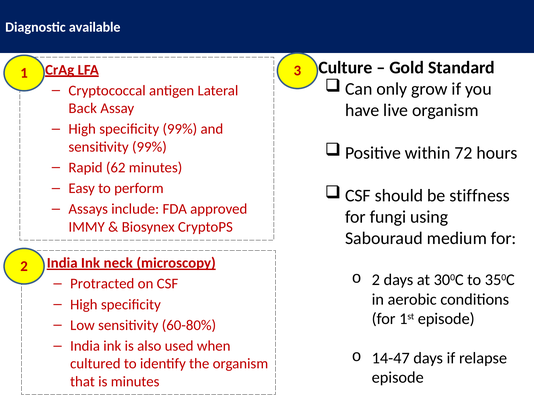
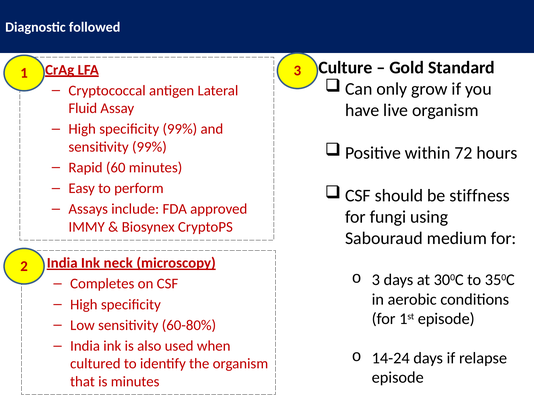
available: available -> followed (95, 27)
Back: Back -> Fluid (83, 108)
62: 62 -> 60 (116, 168)
2: 2 -> 3 (376, 280)
Protracted: Protracted -> Completes (102, 284)
14-47: 14-47 -> 14-24 (391, 358)
